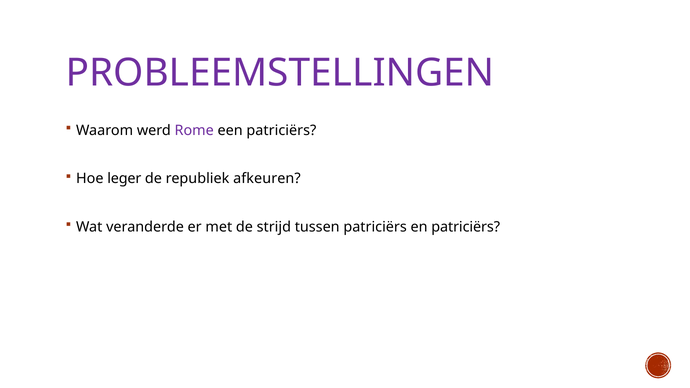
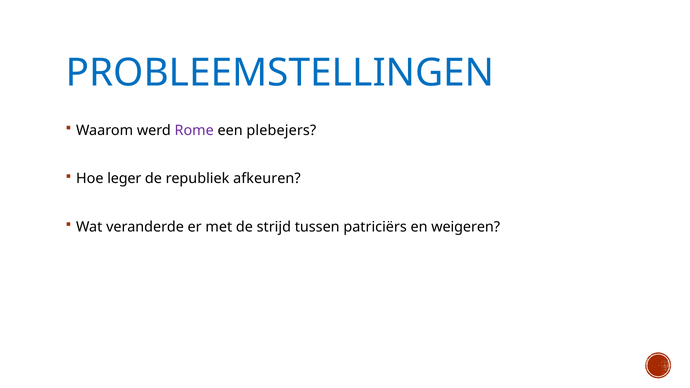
PROBLEEMSTELLINGEN colour: purple -> blue (280, 73)
een patriciërs: patriciërs -> plebejers (281, 130)
en patriciërs: patriciërs -> weigeren (466, 227)
